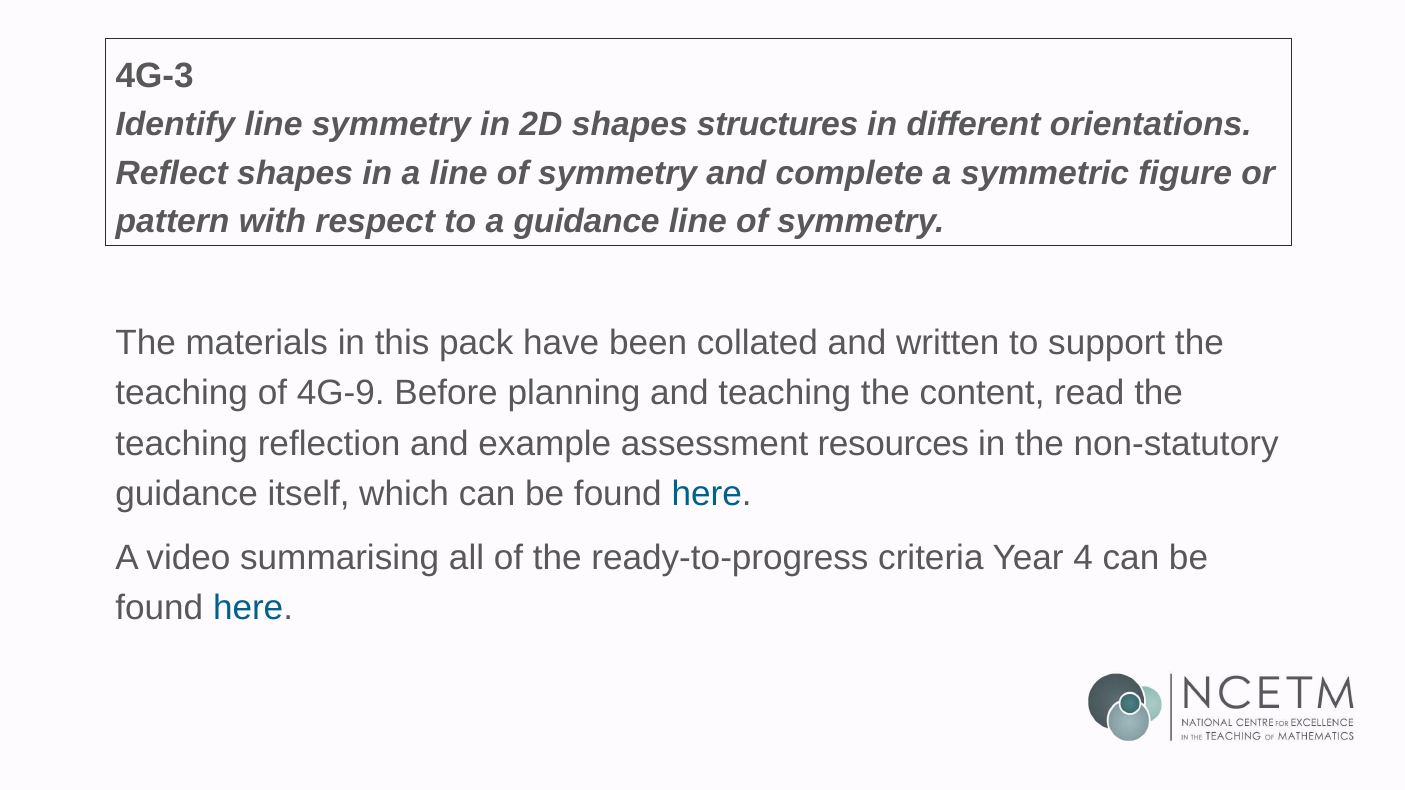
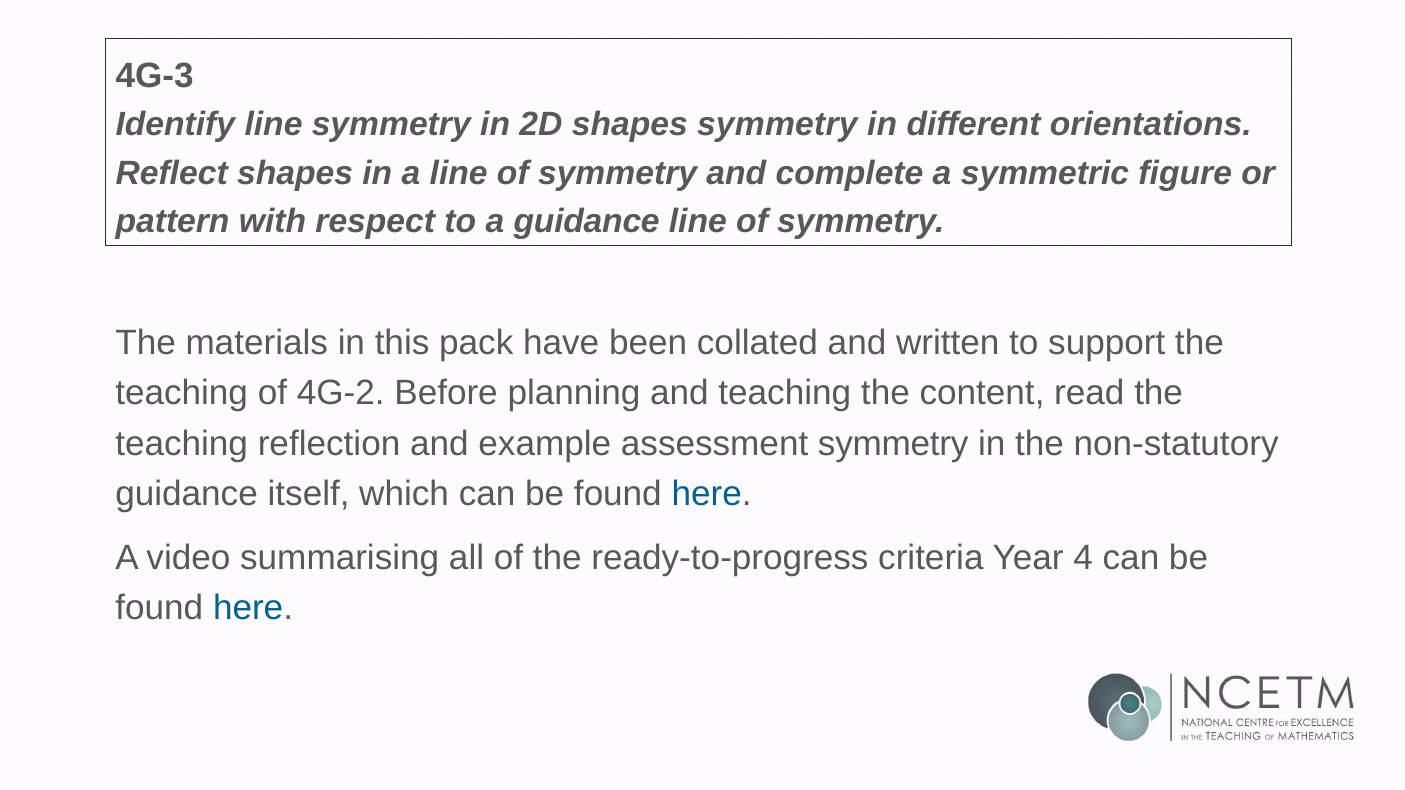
shapes structures: structures -> symmetry (777, 125)
4G-9: 4G-9 -> 4G-2 (341, 393)
assessment resources: resources -> symmetry (893, 444)
